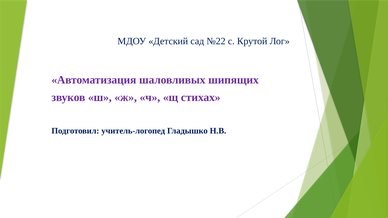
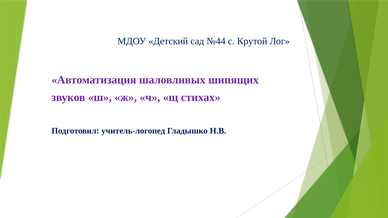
№22: №22 -> №44 (216, 41)
